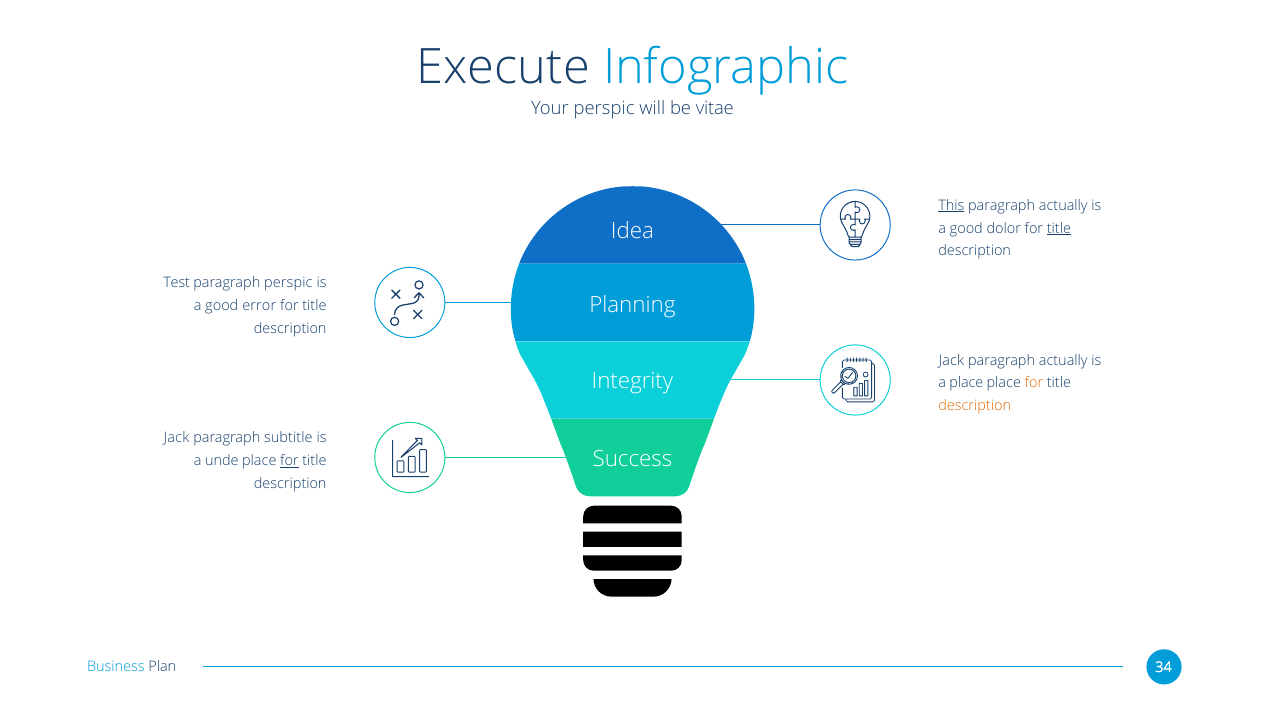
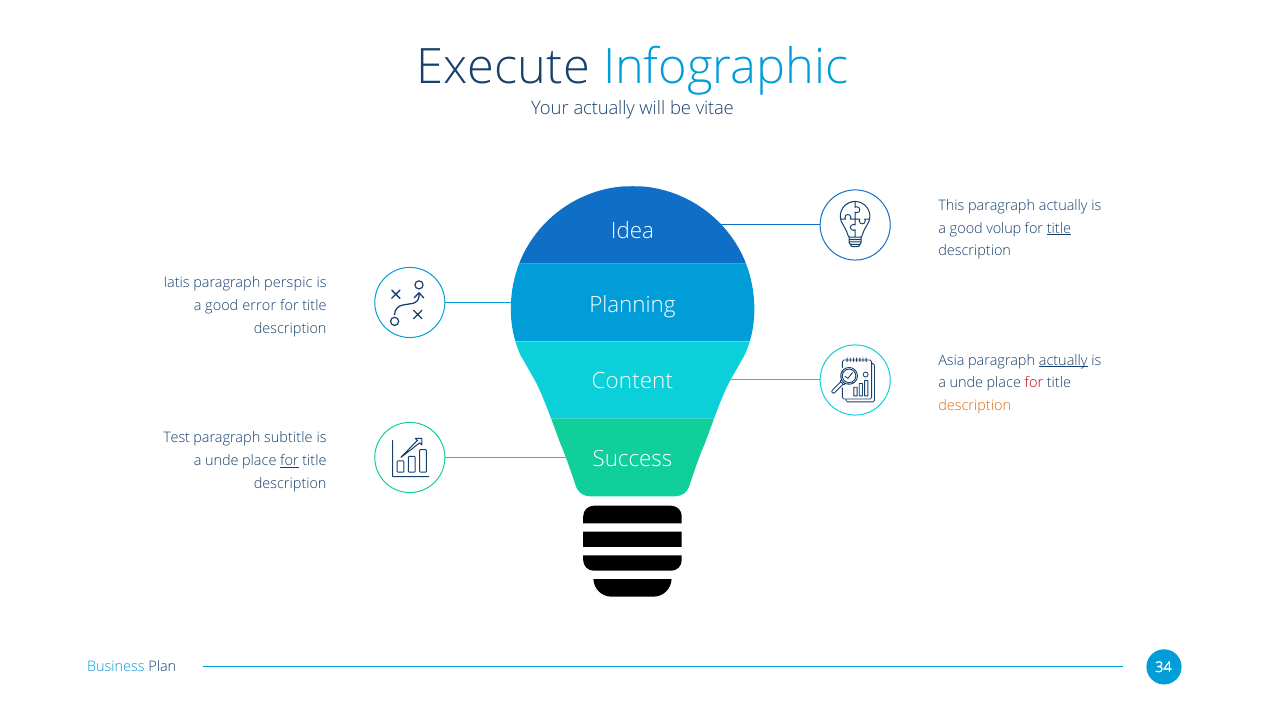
Your perspic: perspic -> actually (604, 109)
This underline: present -> none (951, 206)
dolor: dolor -> volup (1004, 228)
Test: Test -> Iatis (177, 283)
Jack: Jack -> Asia (951, 360)
actually underline: none -> present (1063, 360)
Integrity: Integrity -> Content (632, 381)
place: place -> unde (966, 383)
for colour: orange -> red (1034, 383)
Jack: Jack -> Test (177, 438)
